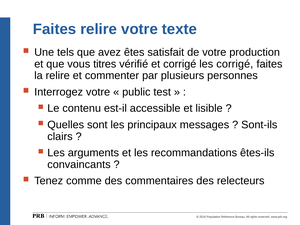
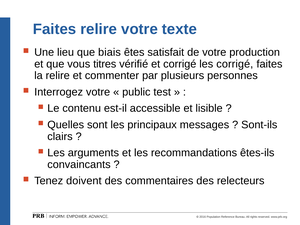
tels: tels -> lieu (66, 52)
avez: avez -> biais (109, 52)
comme: comme -> doivent (84, 181)
